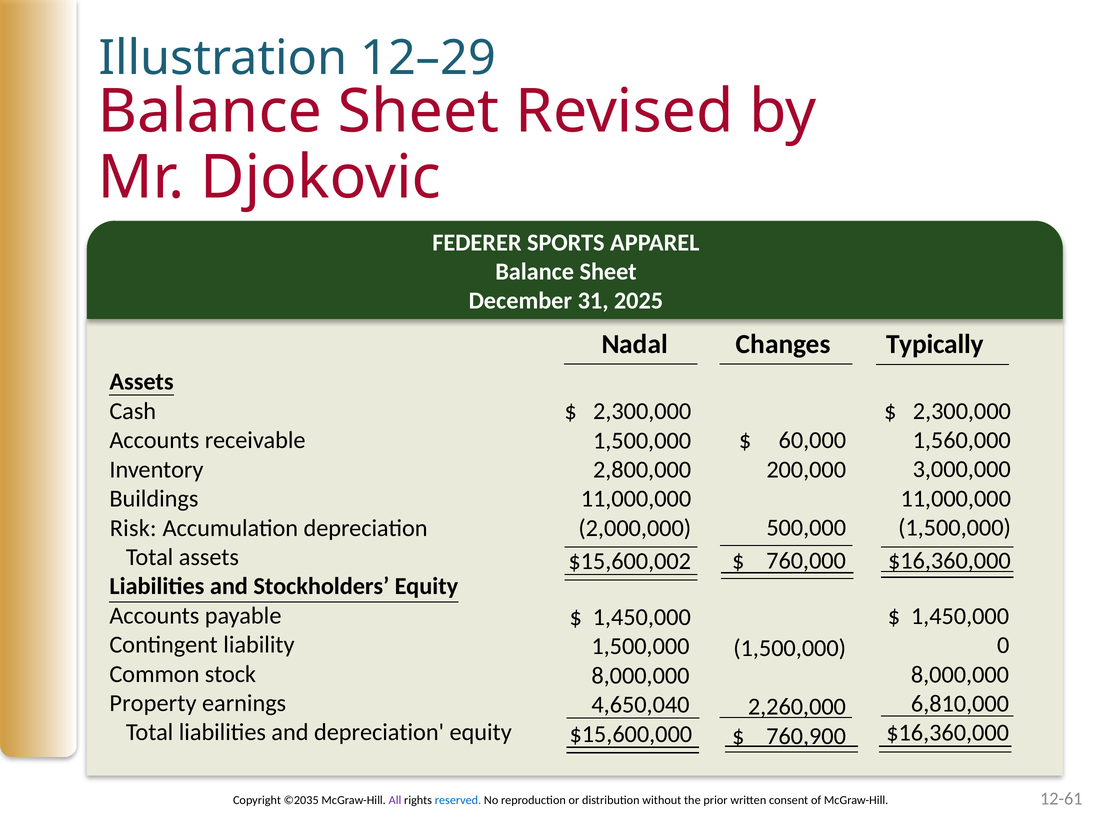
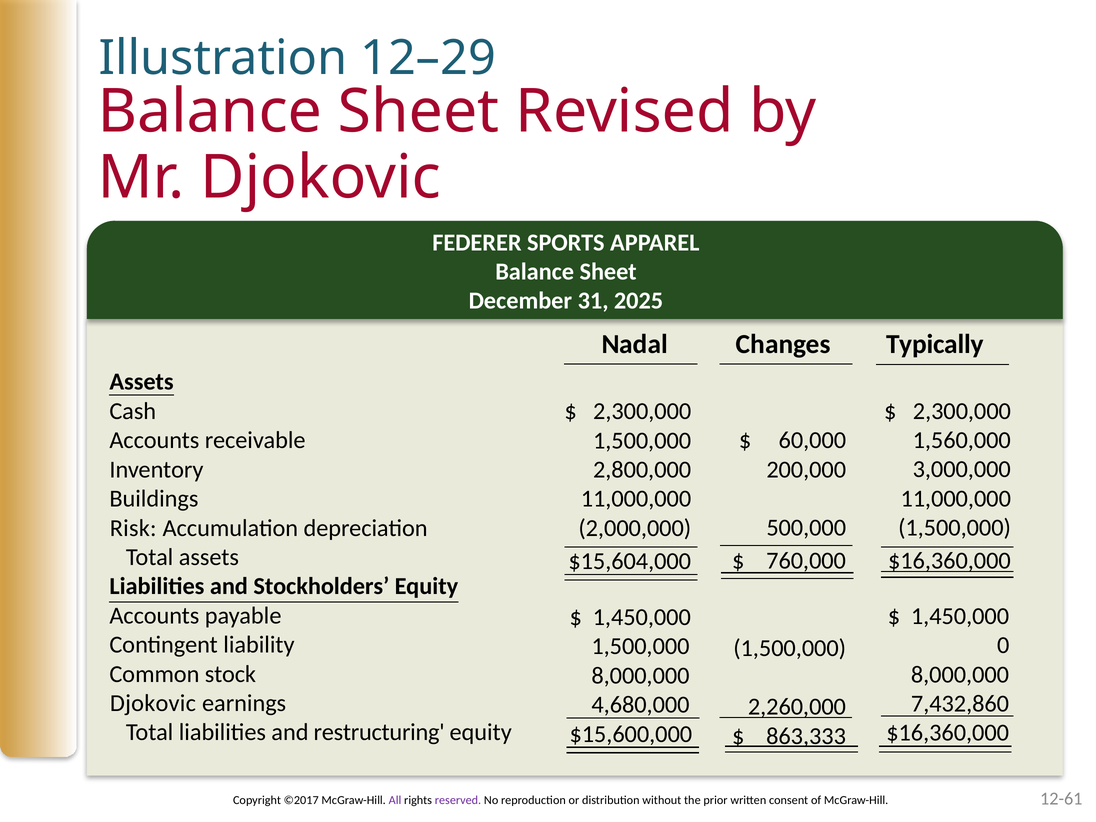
$15,600,002: $15,600,002 -> $15,604,000 (630, 561)
Property: Property -> Djokovic (153, 703)
6,810,000: 6,810,000 -> 7,432,860 (960, 704)
4,650,040: 4,650,040 -> 4,680,000 (640, 705)
and depreciation: depreciation -> restructuring (379, 732)
760,900: 760,900 -> 863,333 (806, 736)
©2035: ©2035 -> ©2017 (301, 800)
reserved colour: blue -> purple (458, 800)
